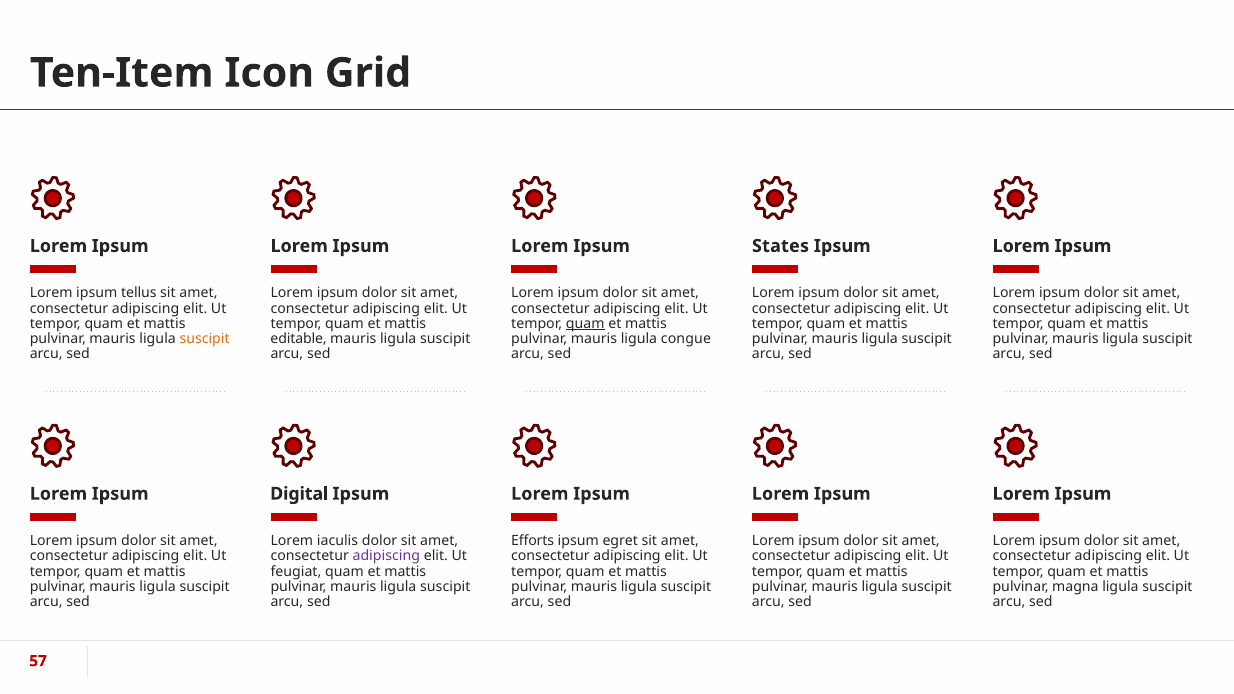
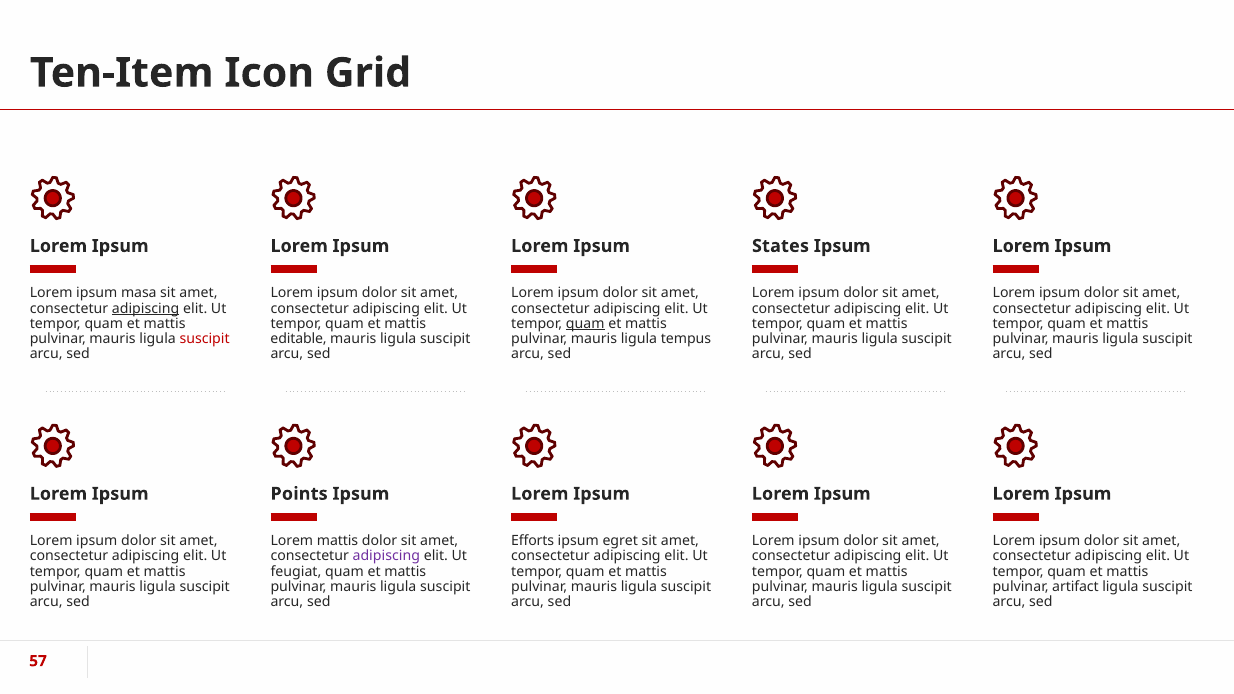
tellus: tellus -> masa (139, 293)
adipiscing underline: none -> present (146, 308)
suscipit colour: orange -> red (205, 339)
congue: congue -> tempus (686, 339)
Digital: Digital -> Points (299, 494)
Lorem iaculis: iaculis -> mattis (338, 541)
magna: magna -> artifact (1075, 587)
